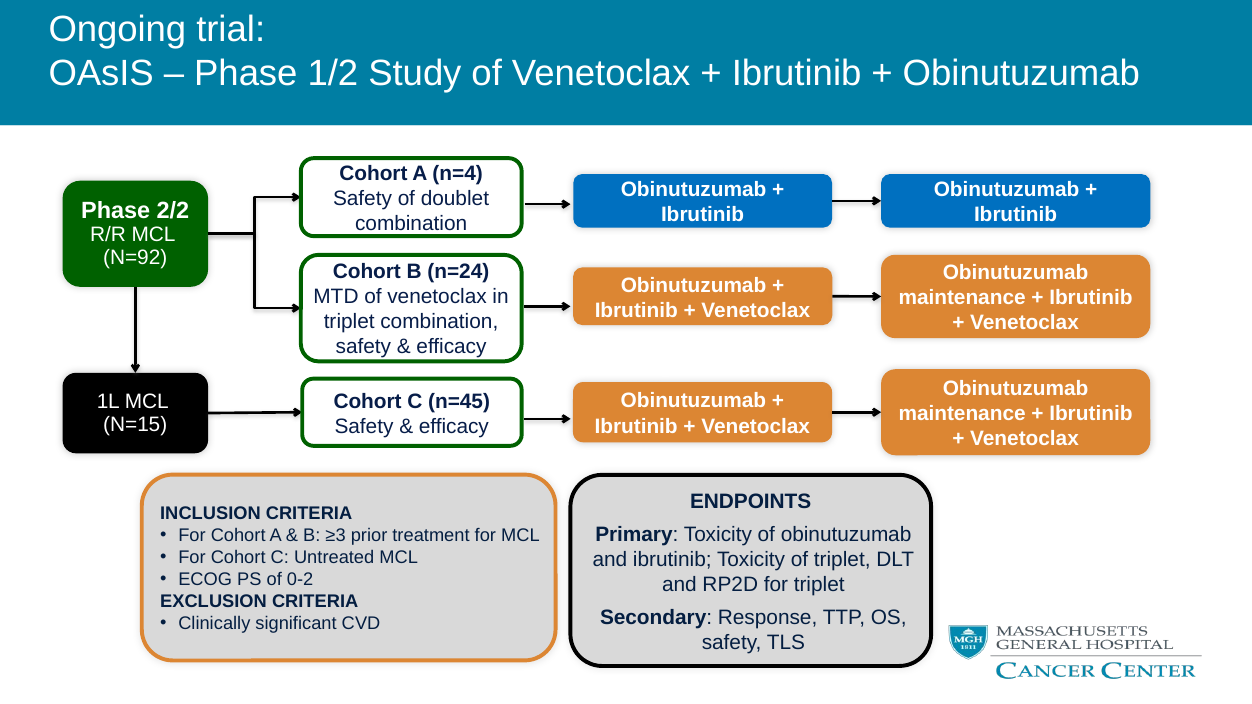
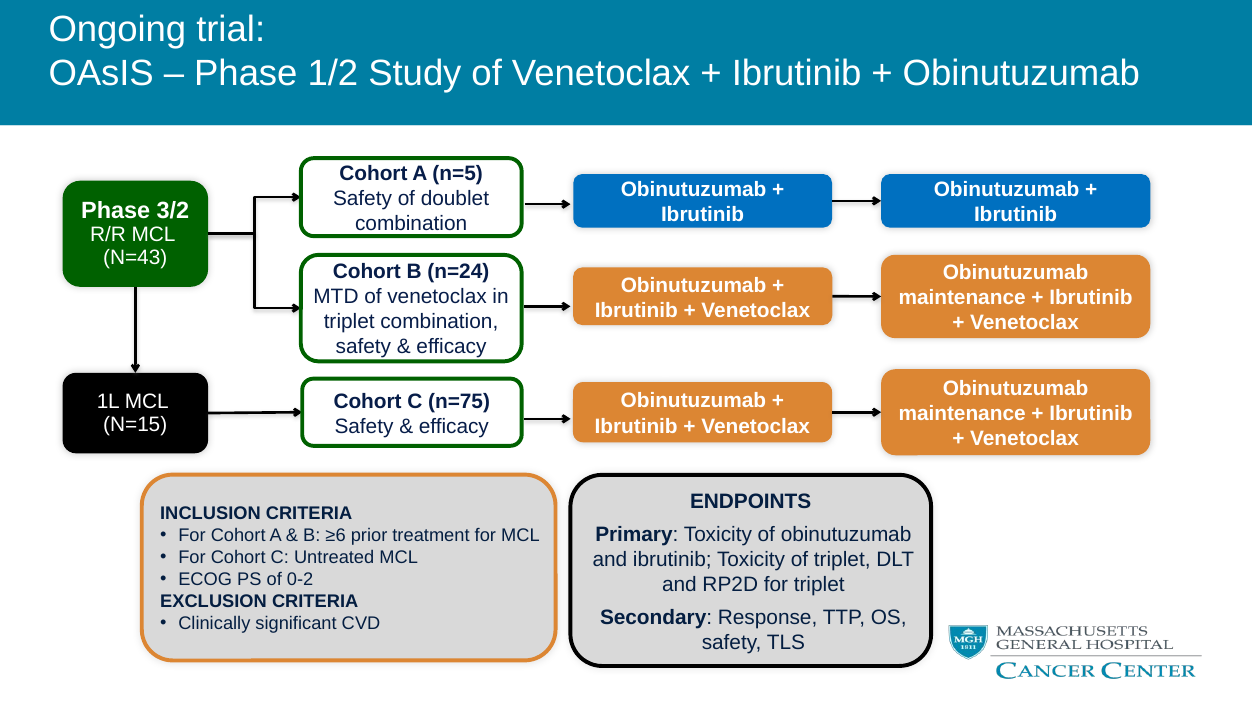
n=4: n=4 -> n=5 (458, 174)
2/2: 2/2 -> 3/2 (173, 211)
N=92: N=92 -> N=43 (135, 258)
n=45: n=45 -> n=75 (459, 401)
≥3: ≥3 -> ≥6 (336, 536)
